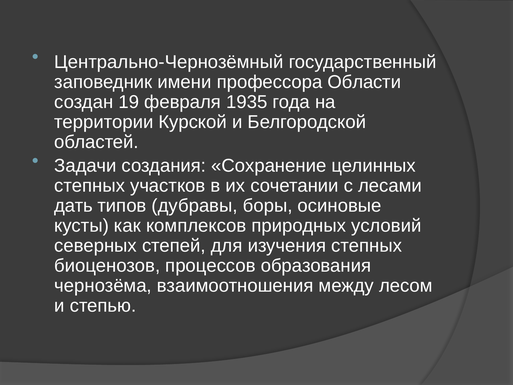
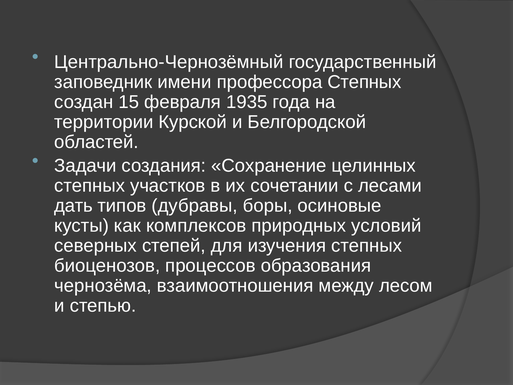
профессора Области: Области -> Степных (364, 82)
19: 19 -> 15 (129, 102)
